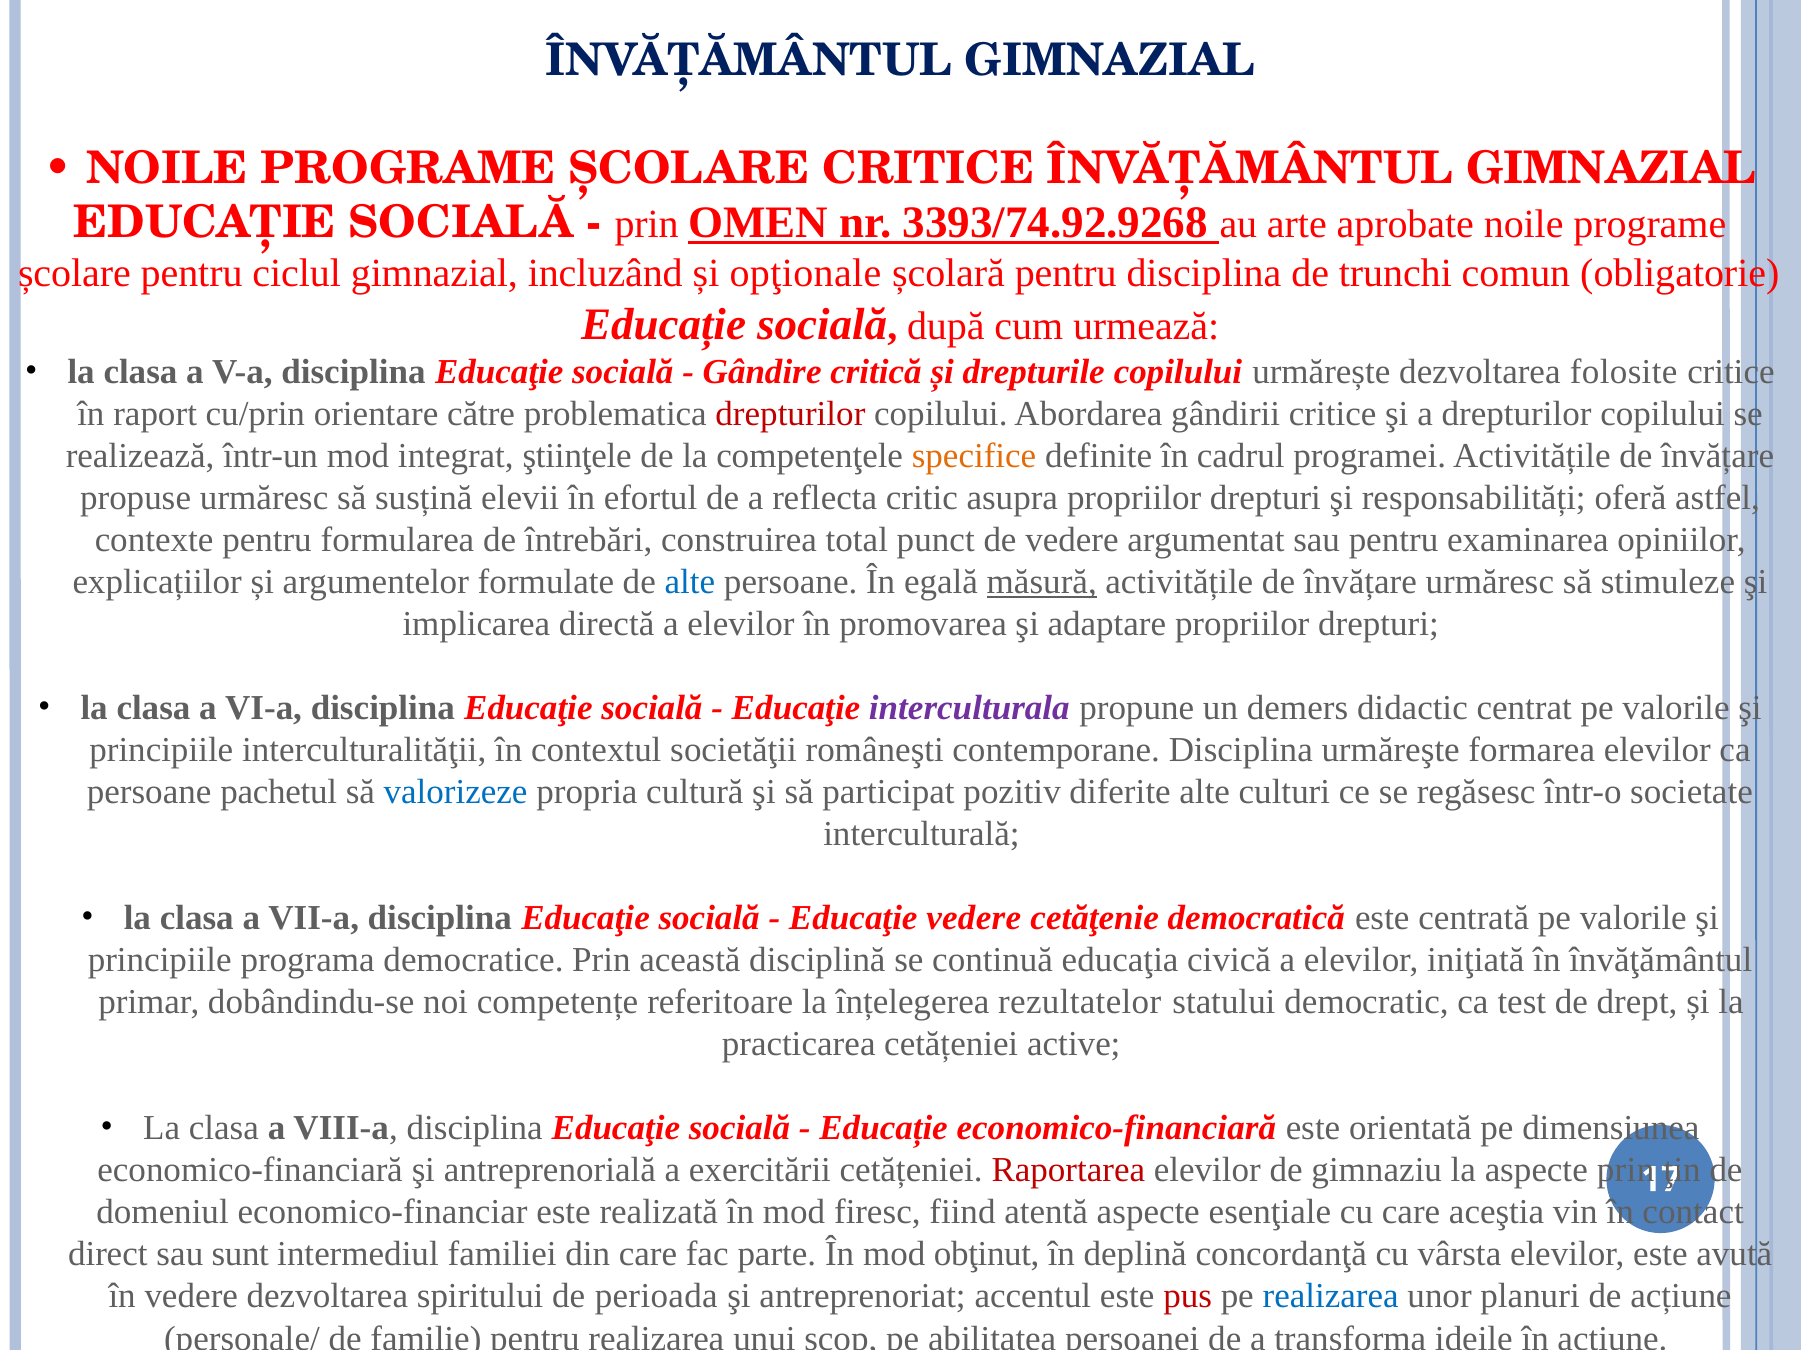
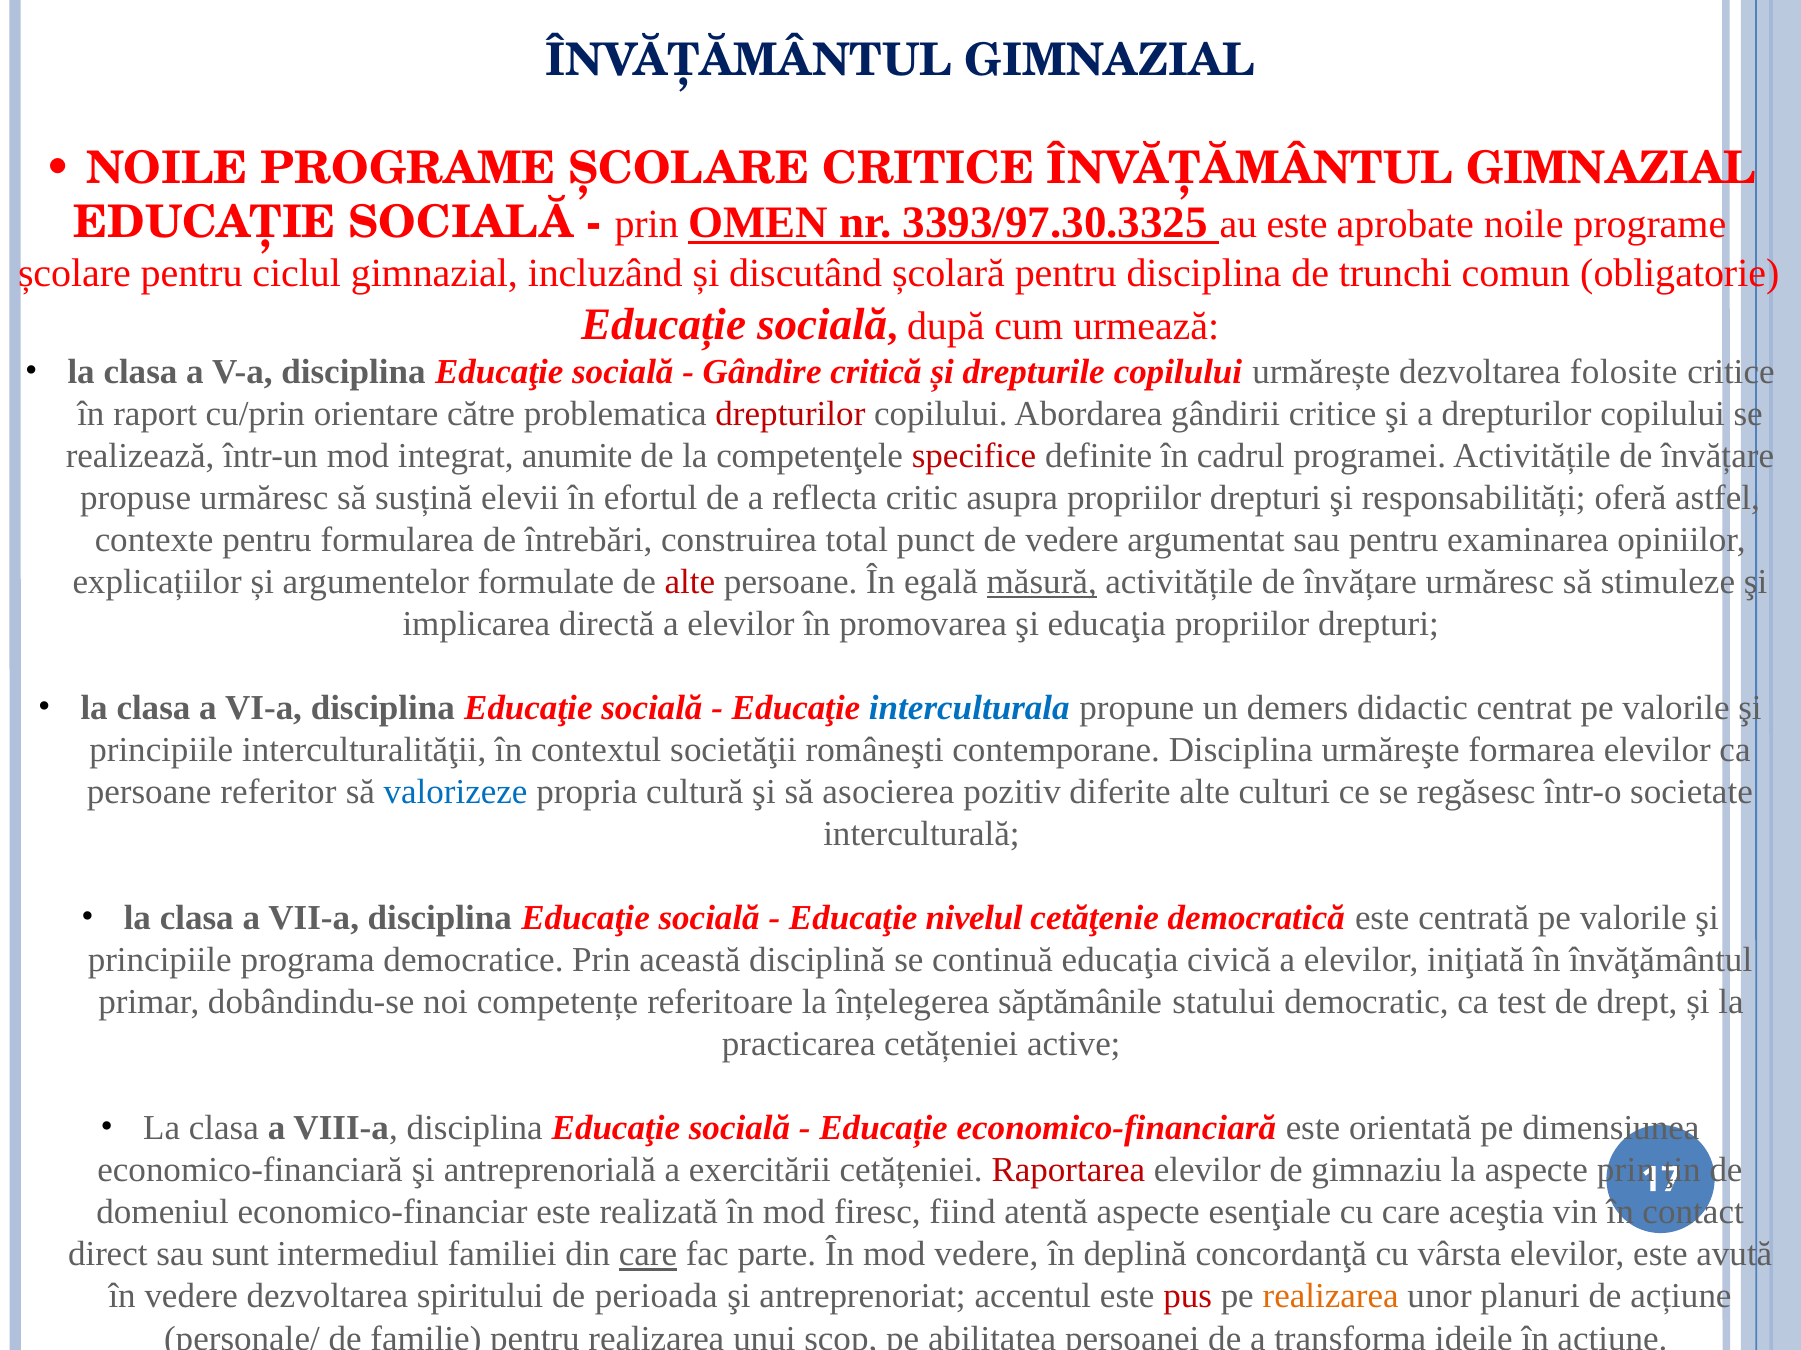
3393/74.92.9268: 3393/74.92.9268 -> 3393/97.30.3325 (1055, 223)
au arte: arte -> este (1297, 224)
opţionale: opţionale -> discutând (806, 273)
ştiinţele: ştiinţele -> anumite (577, 456)
specifice colour: orange -> red (974, 456)
alte colour: blue -> red (690, 582)
şi adaptare: adaptare -> educaţia (1107, 624)
interculturala colour: purple -> blue (969, 708)
pachetul: pachetul -> referitor (278, 793)
participat: participat -> asocierea (888, 793)
Educaţie vedere: vedere -> nivelul (974, 919)
rezultatelor: rezultatelor -> săptămânile (1080, 1003)
care underline: none -> present (648, 1255)
mod obţinut: obţinut -> vedere (986, 1255)
realizarea colour: blue -> orange (1331, 1297)
